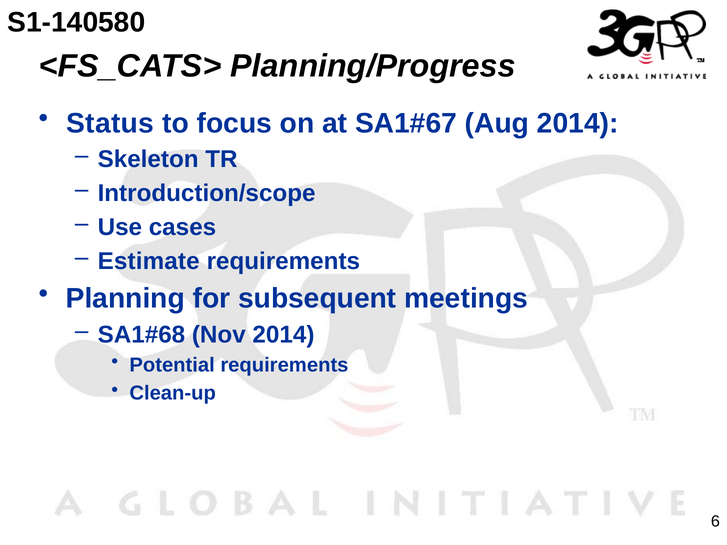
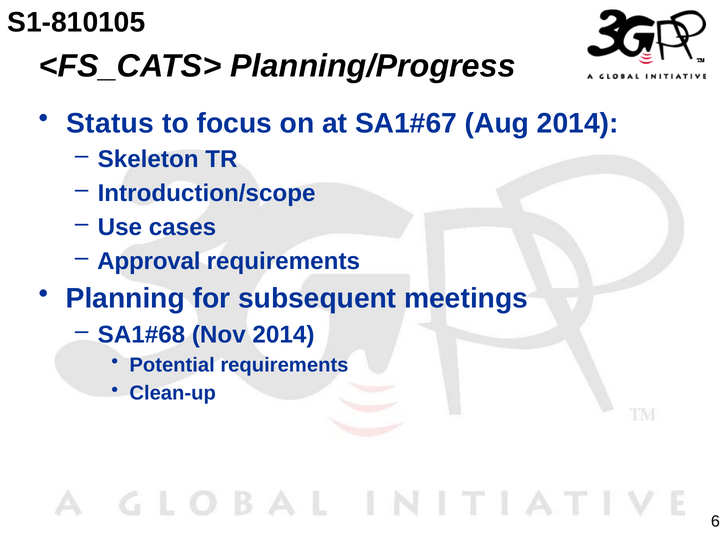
S1-140580: S1-140580 -> S1-810105 (76, 23)
Estimate: Estimate -> Approval (149, 261)
